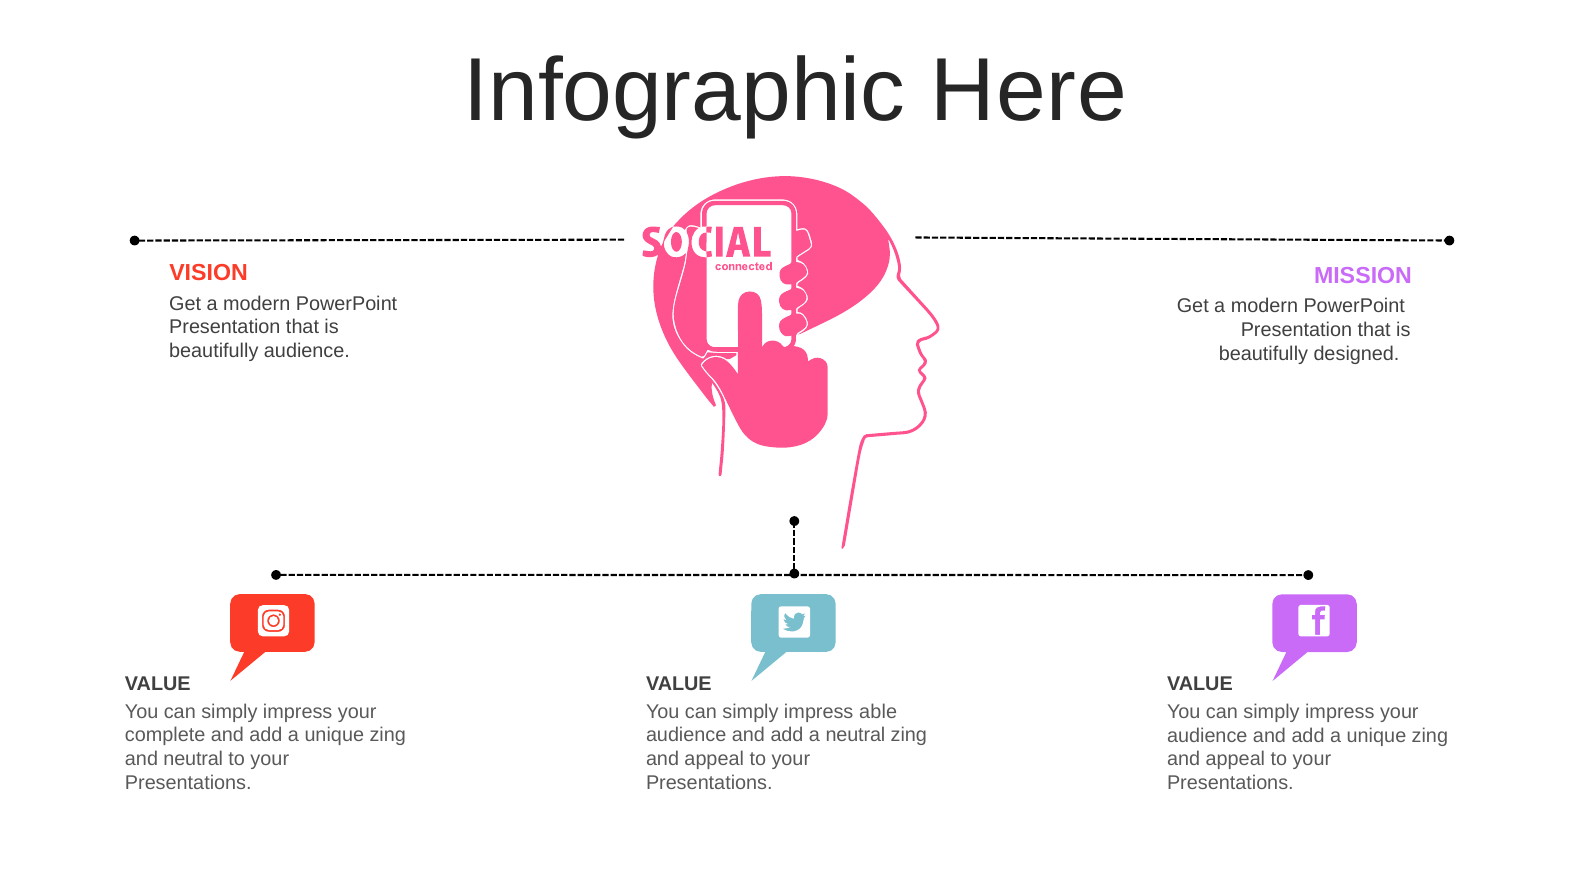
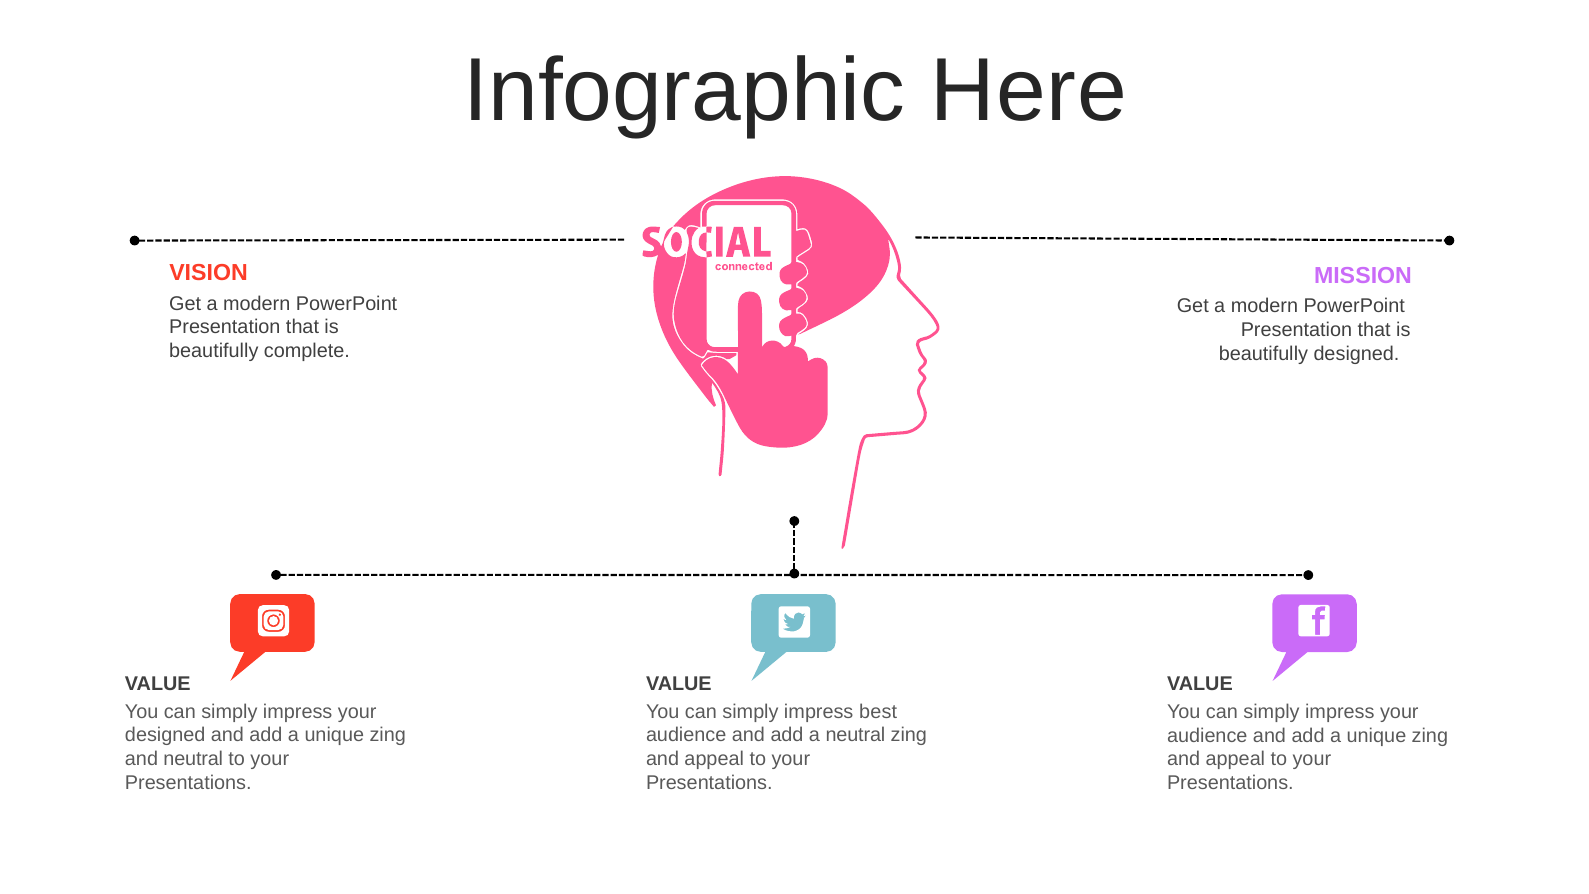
beautifully audience: audience -> complete (307, 351)
able: able -> best (878, 711)
complete: complete -> designed (165, 735)
